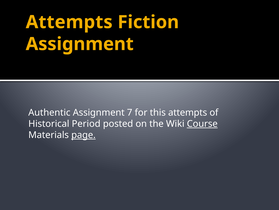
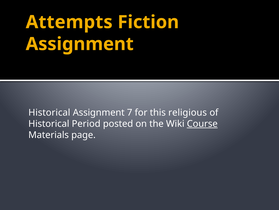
Authentic: Authentic -> Historical (49, 112)
this attempts: attempts -> religious (188, 112)
page underline: present -> none (83, 135)
